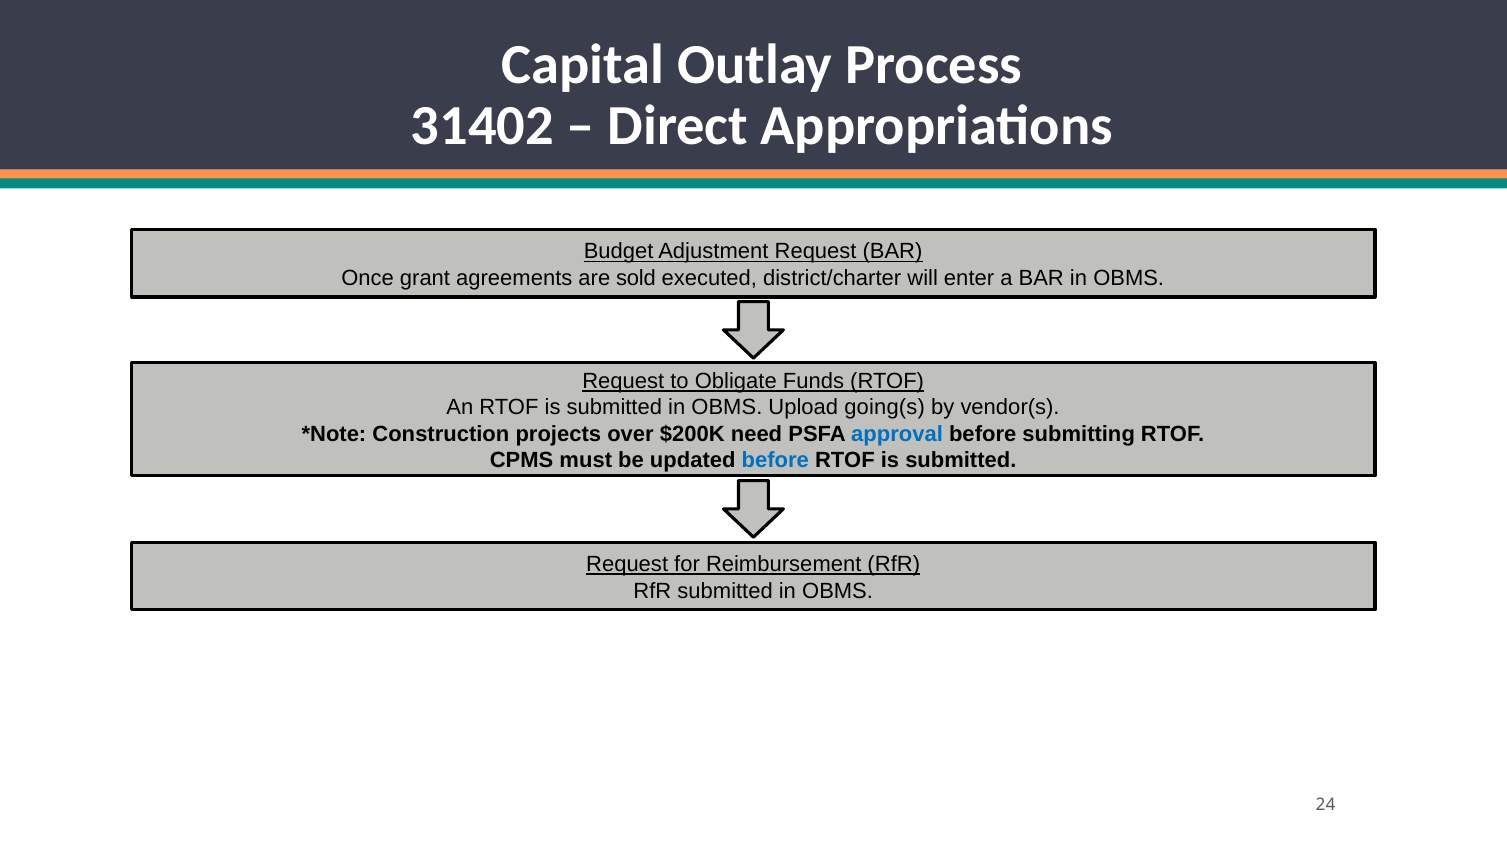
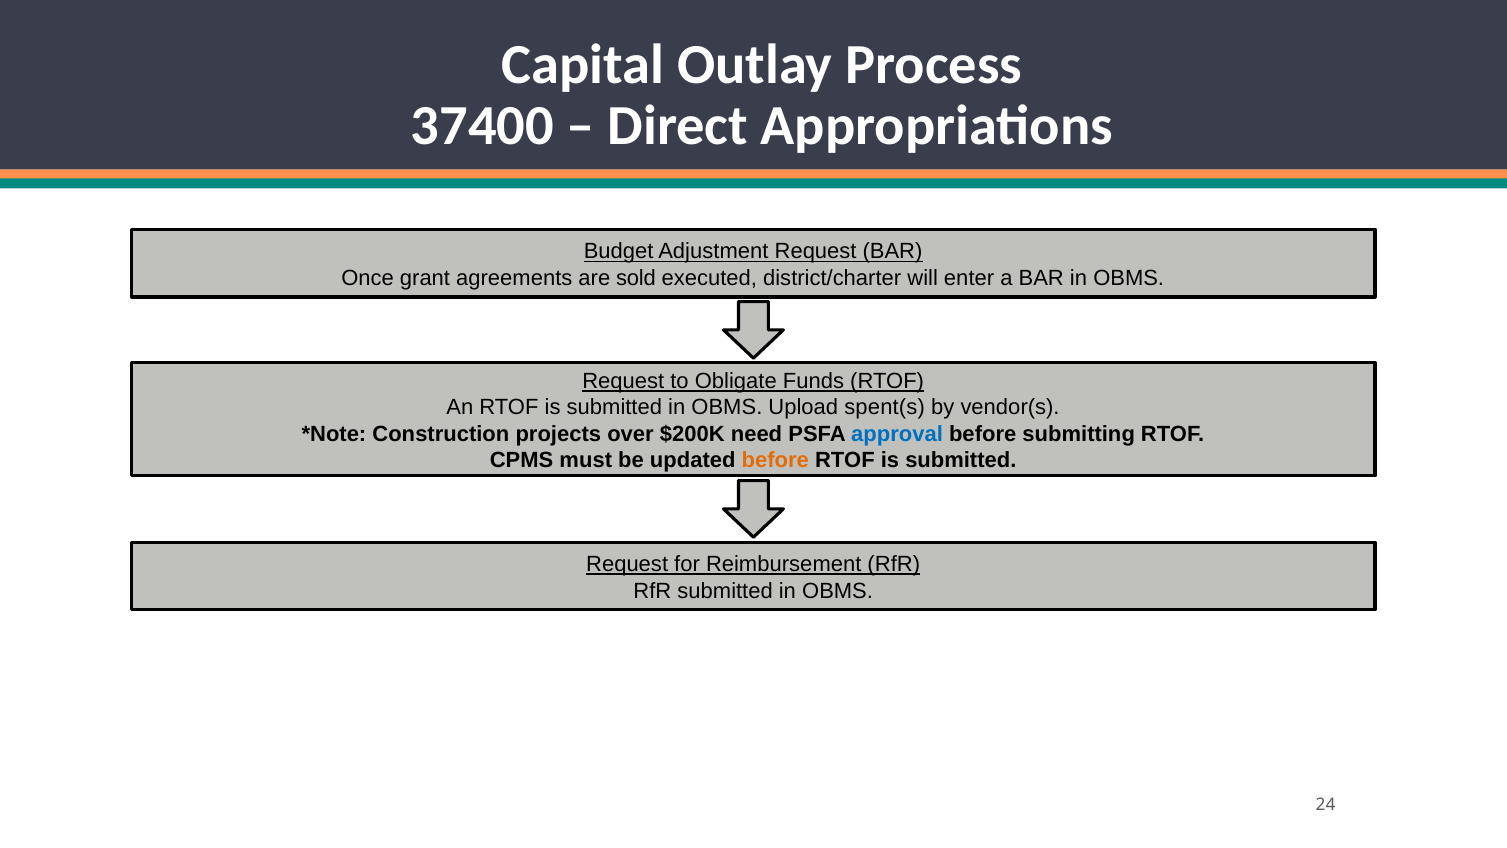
31402: 31402 -> 37400 (482, 126)
going(s: going(s -> spent(s (885, 408)
before colour: blue -> orange (775, 460)
